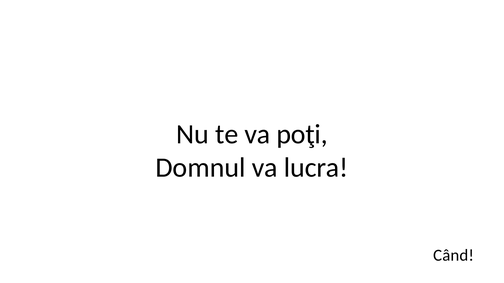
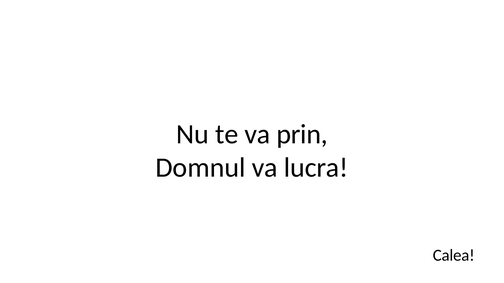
poţi: poţi -> prin (302, 134)
Când: Când -> Calea (454, 256)
